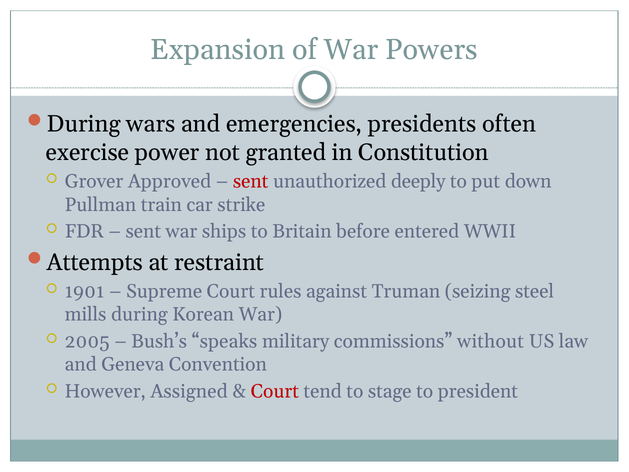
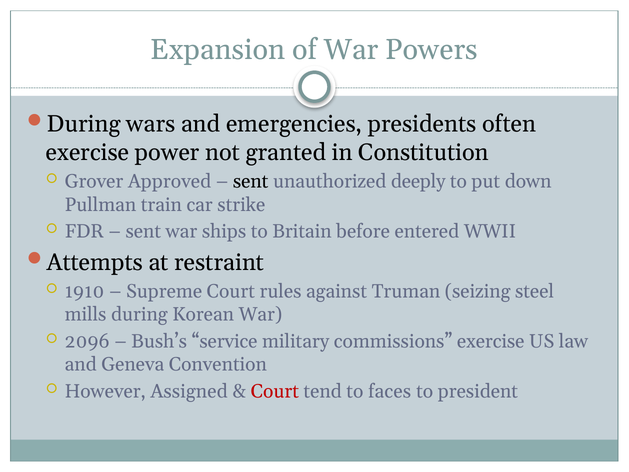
sent colour: red -> black (251, 182)
1901: 1901 -> 1910 (85, 291)
2005: 2005 -> 2096 (87, 341)
speaks: speaks -> service (225, 341)
commissions without: without -> exercise (491, 341)
stage: stage -> faces (390, 391)
